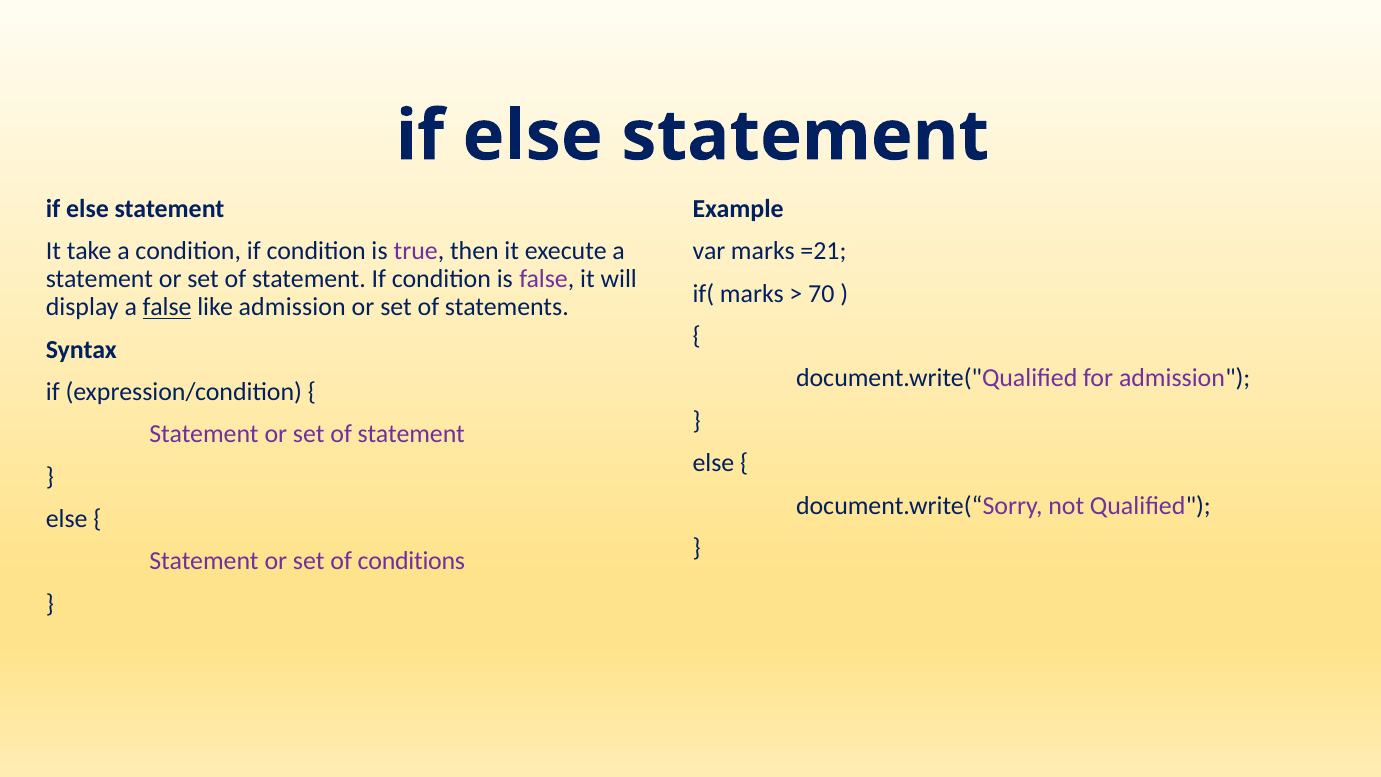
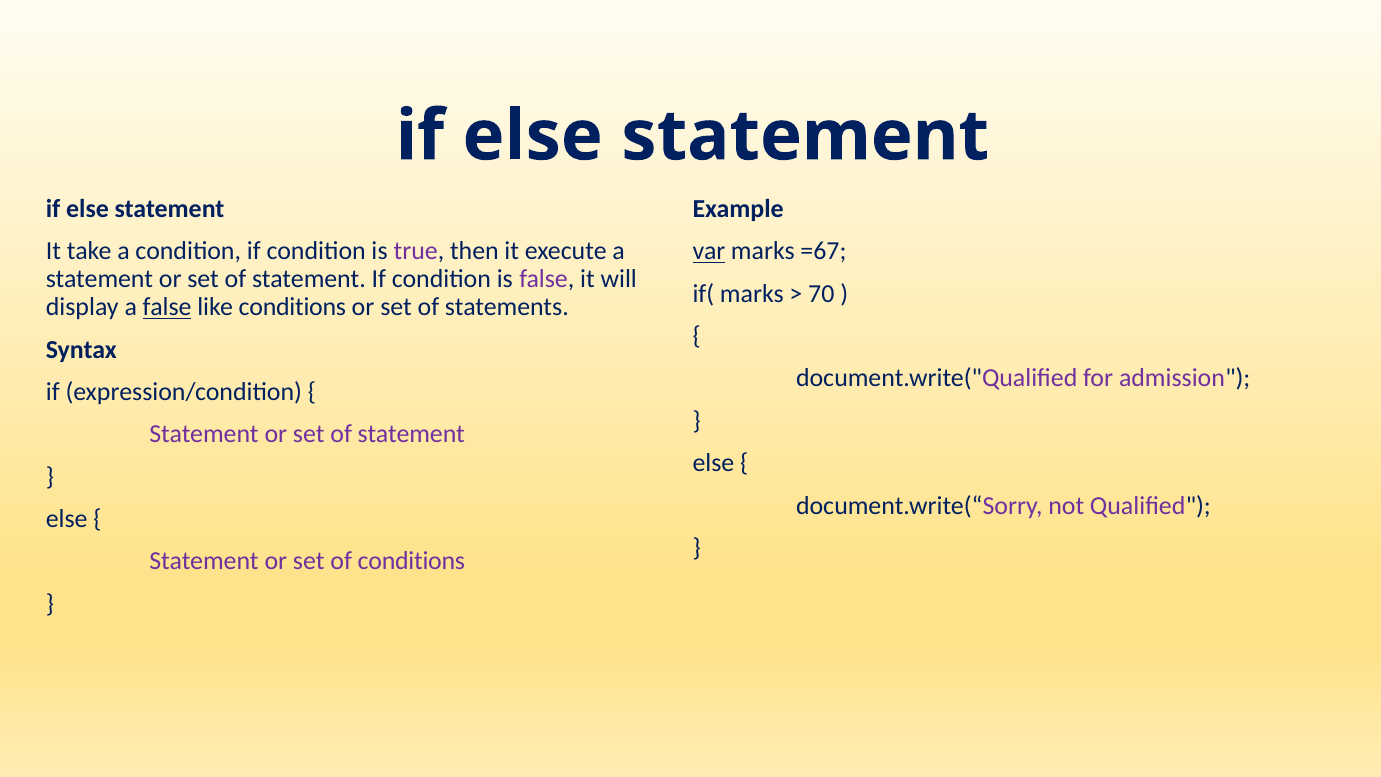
var underline: none -> present (709, 251)
=21: =21 -> =67 (823, 251)
like admission: admission -> conditions (292, 307)
